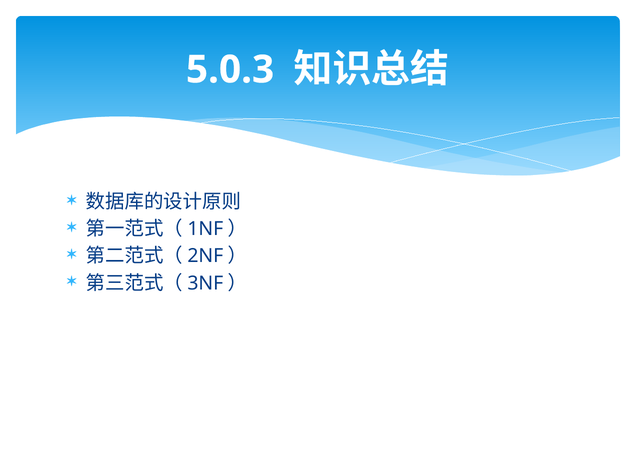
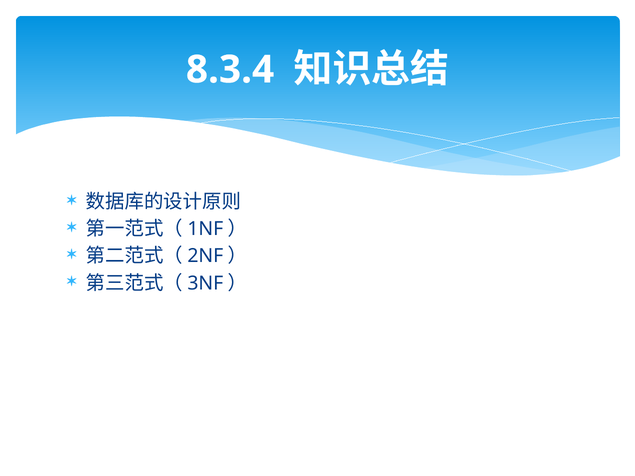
5.0.3: 5.0.3 -> 8.3.4 (230, 70)
